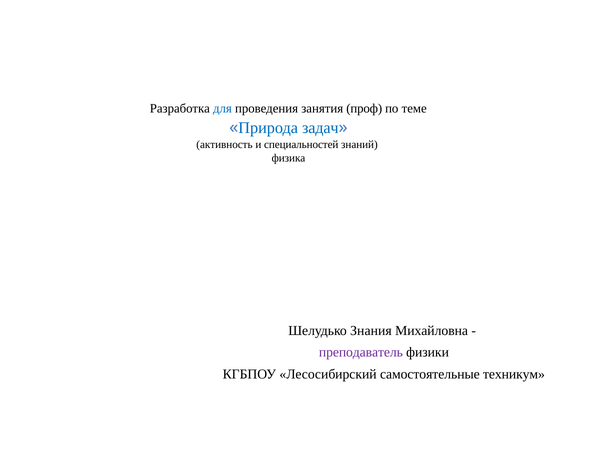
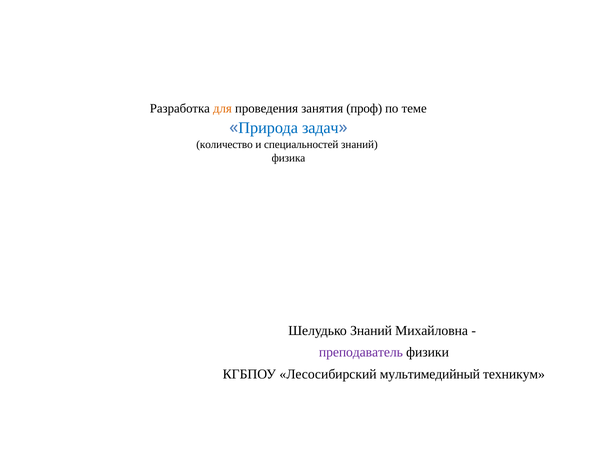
для colour: blue -> orange (222, 109)
активность: активность -> количество (225, 145)
Шелудько Знания: Знания -> Знаний (371, 331)
самостоятельные: самостоятельные -> мультимедийный (430, 374)
